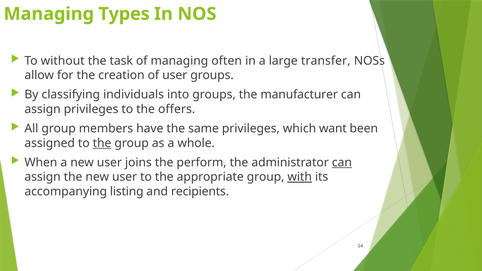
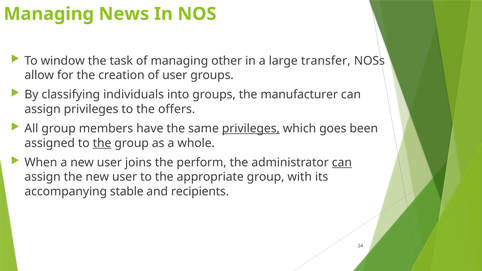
Types: Types -> News (124, 14)
without: without -> window (63, 61)
often: often -> other (227, 61)
privileges underline: none -> present (251, 129)
want: want -> goes (333, 129)
with underline: present -> none (300, 177)
listing: listing -> stable (127, 192)
